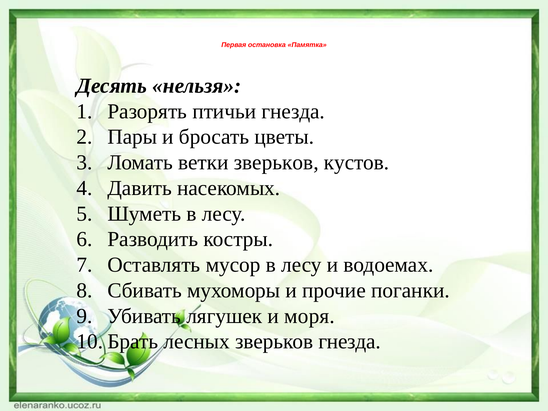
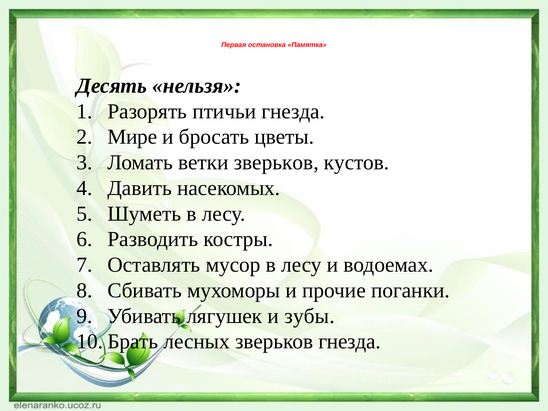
Пары: Пары -> Мире (132, 137)
моря: моря -> зубы (310, 316)
